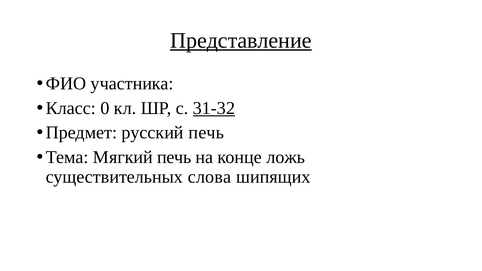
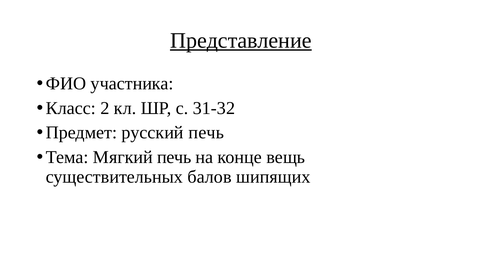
0: 0 -> 2 (105, 108)
31-32 underline: present -> none (214, 108)
ложь: ложь -> вещь (286, 157)
слова: слова -> балов (210, 177)
